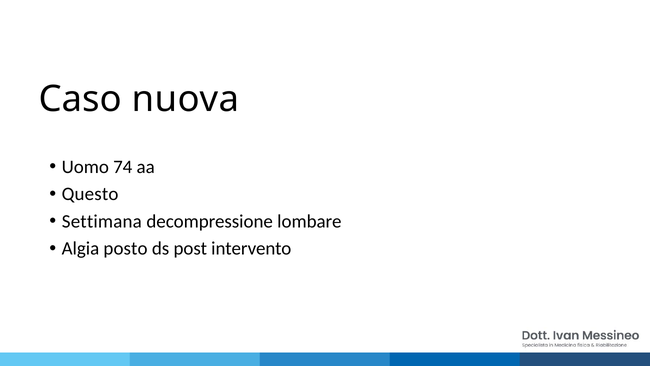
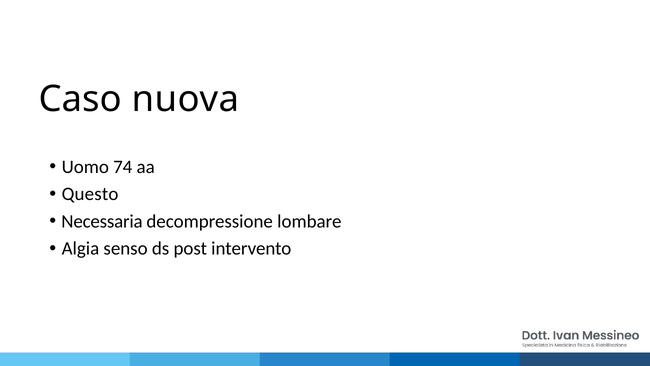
Settimana: Settimana -> Necessaria (102, 221)
posto: posto -> senso (126, 248)
